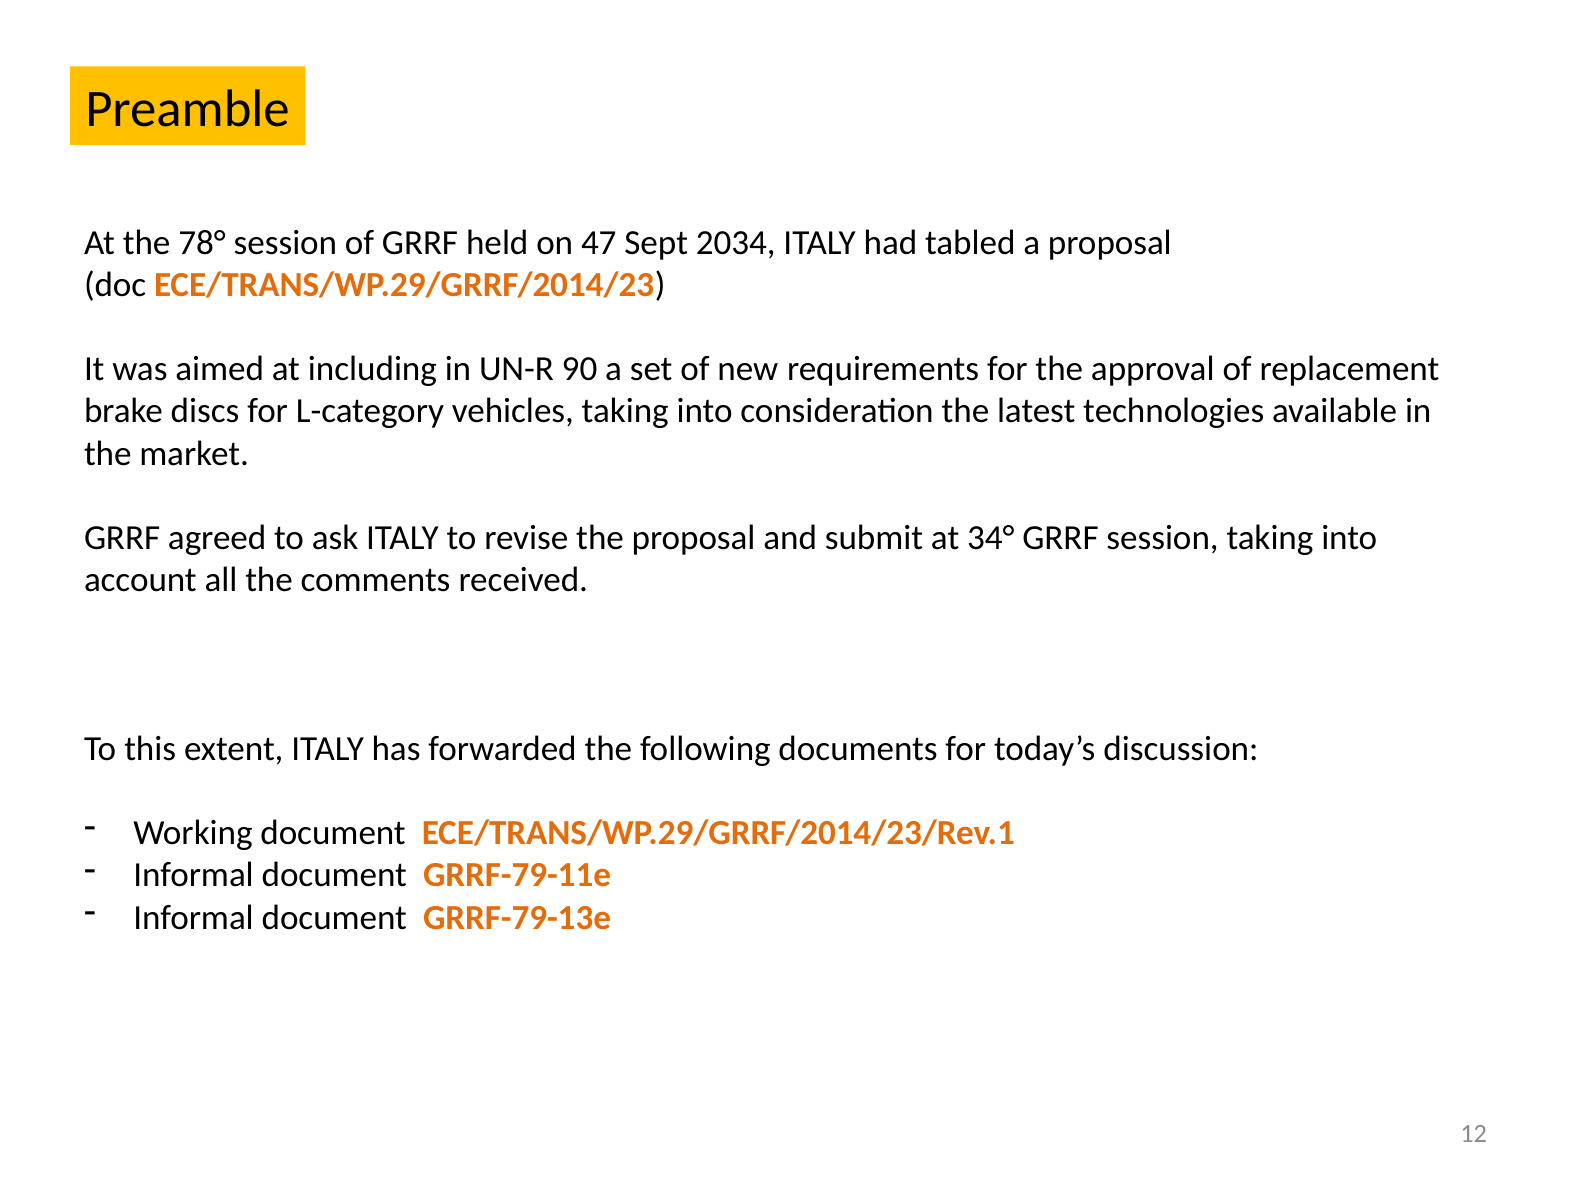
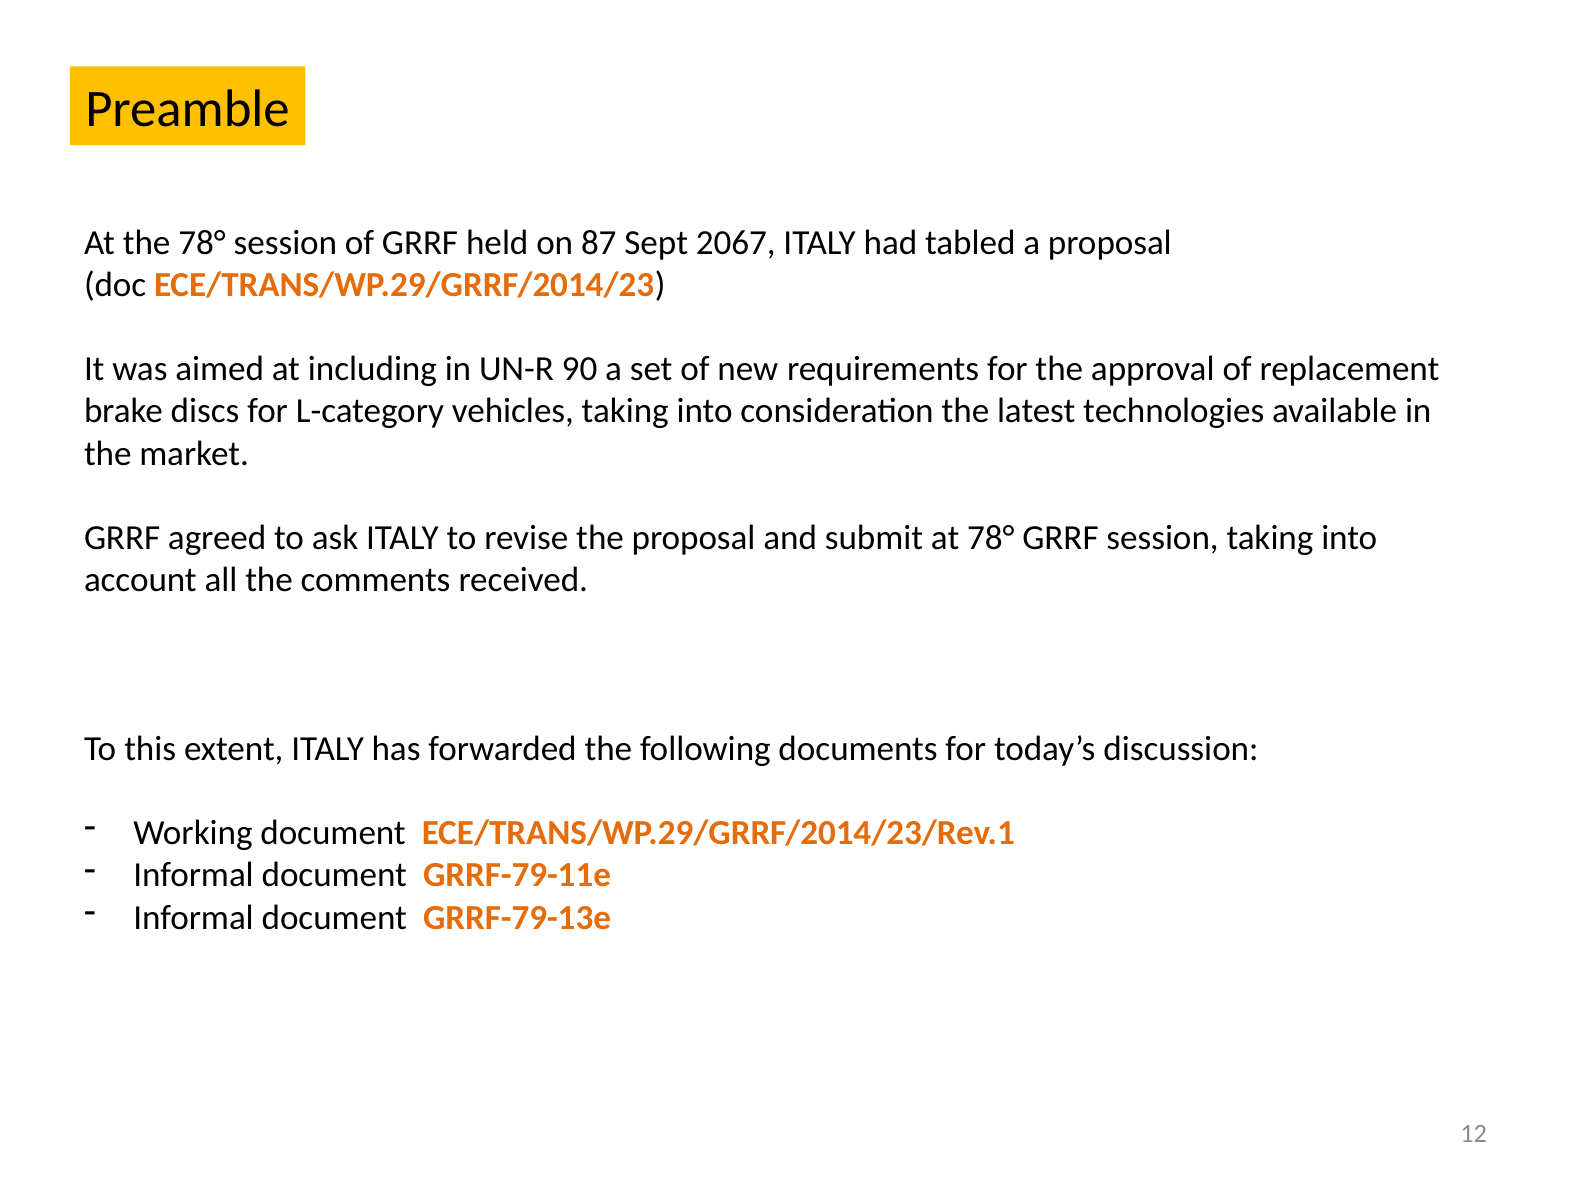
47: 47 -> 87 (599, 242)
2034: 2034 -> 2067 (736, 242)
at 34°: 34° -> 78° (991, 538)
